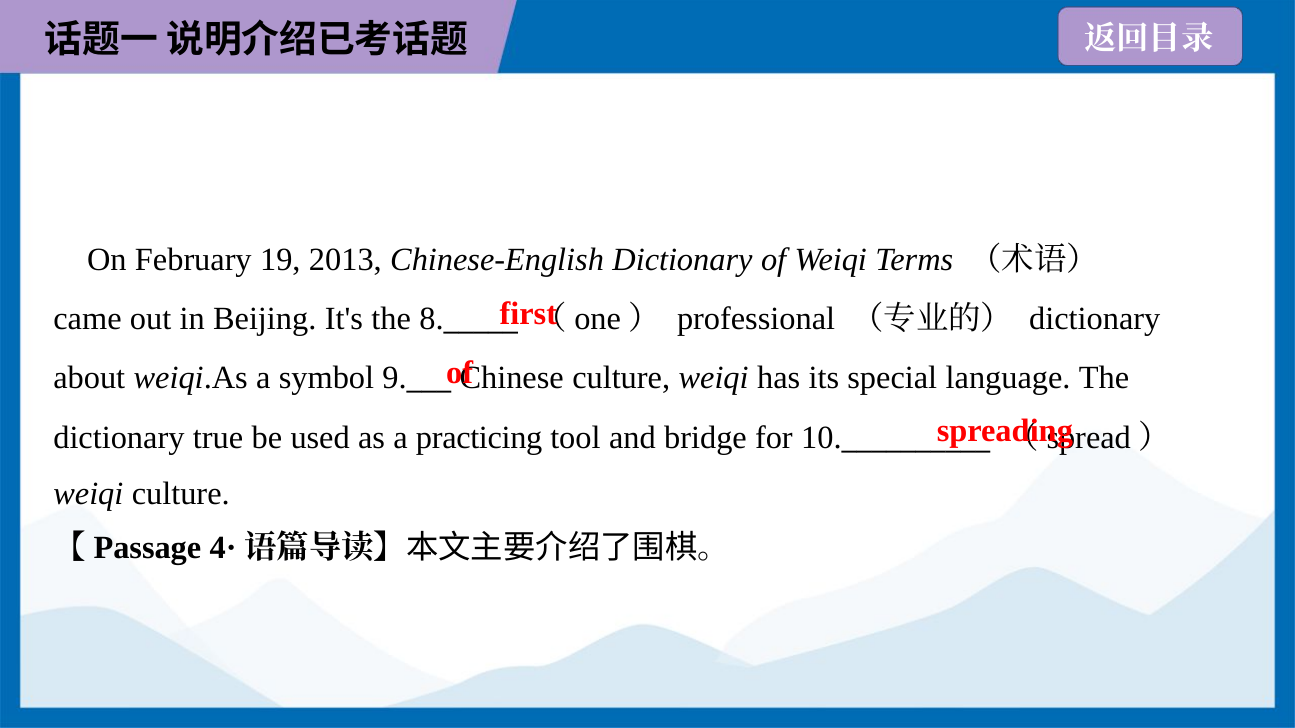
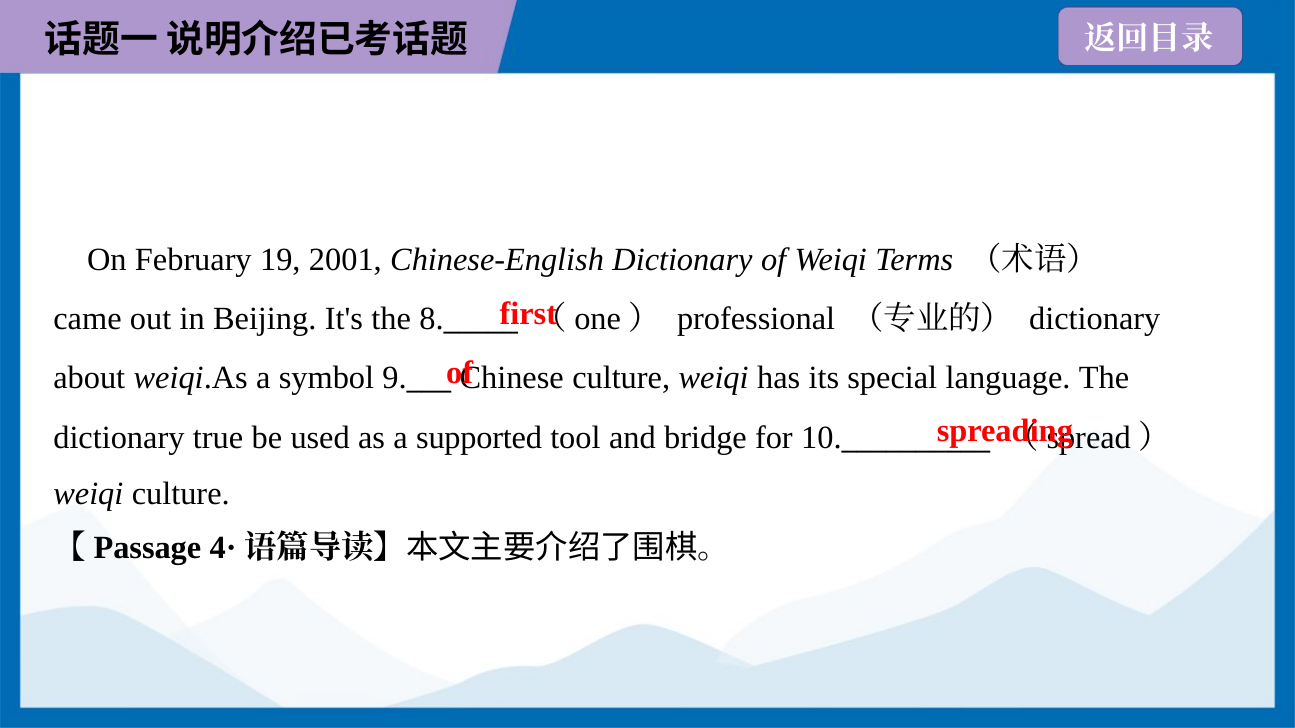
2013: 2013 -> 2001 (345, 260)
practicing: practicing -> supported (479, 438)
